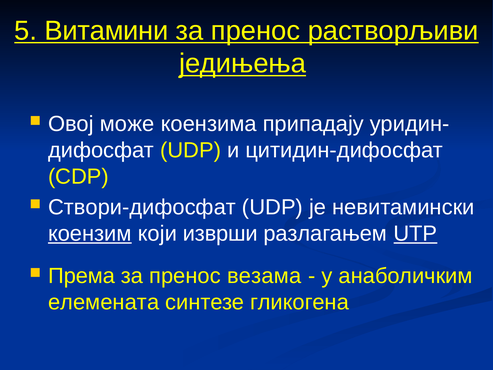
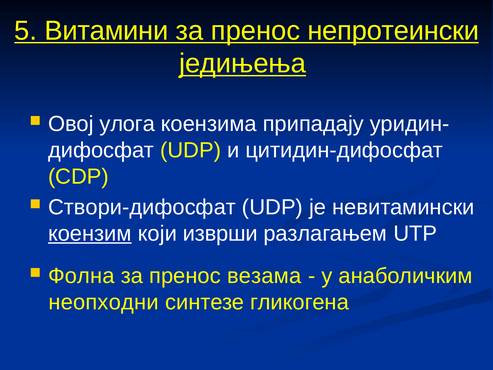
растворљиви: растворљиви -> непротеински (393, 31)
може: може -> улога (127, 124)
UTP underline: present -> none (415, 234)
Према: Према -> Фолна (81, 276)
елемената: елемената -> неопходни (104, 302)
